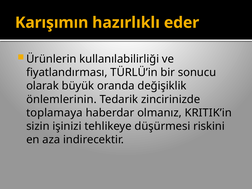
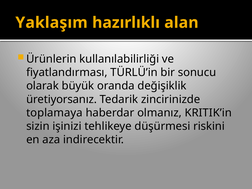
Karışımın: Karışımın -> Yaklaşım (52, 23)
eder: eder -> alan (181, 23)
önlemlerinin: önlemlerinin -> üretiyorsanız (62, 99)
